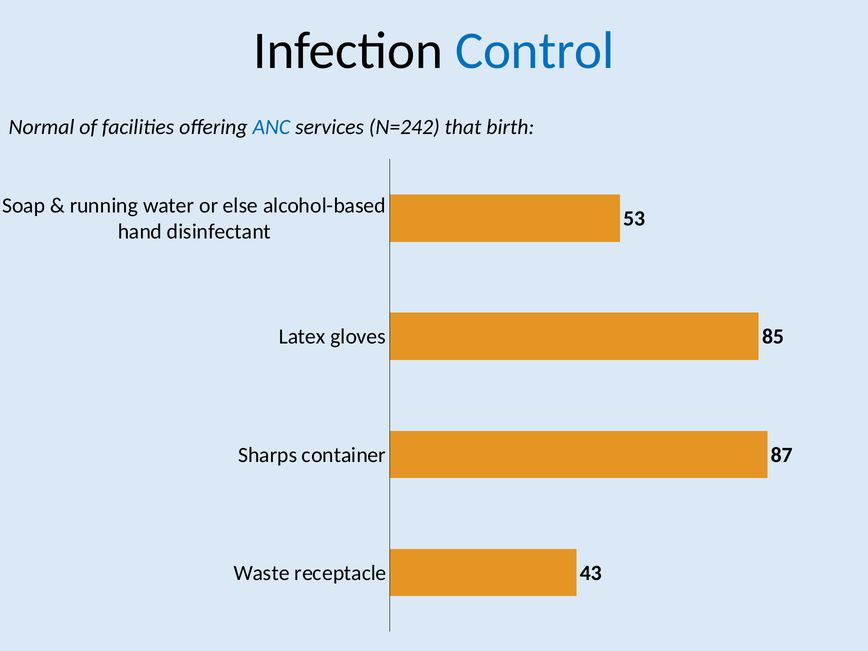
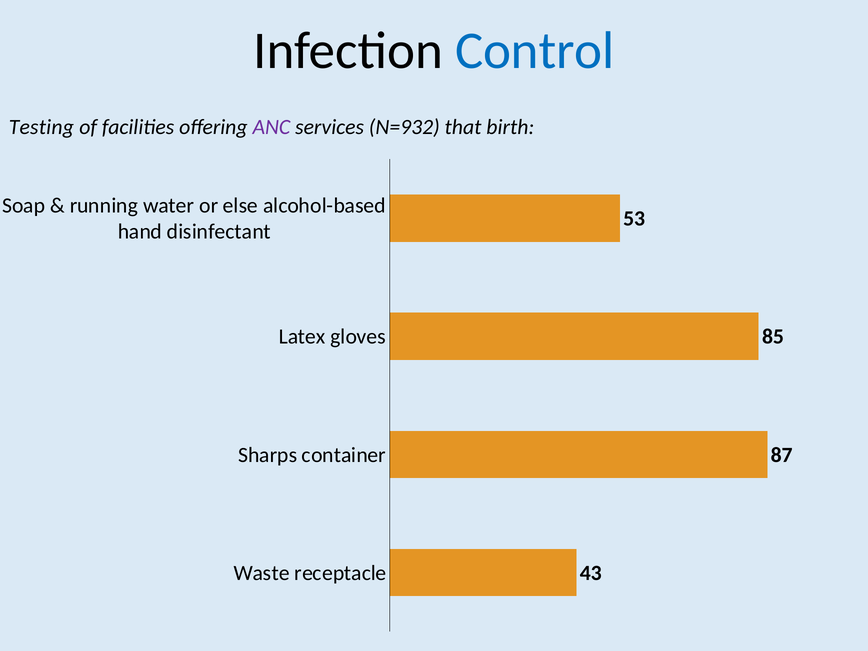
Normal: Normal -> Testing (41, 127)
ANC colour: blue -> purple (271, 127)
N=242: N=242 -> N=932 (404, 127)
